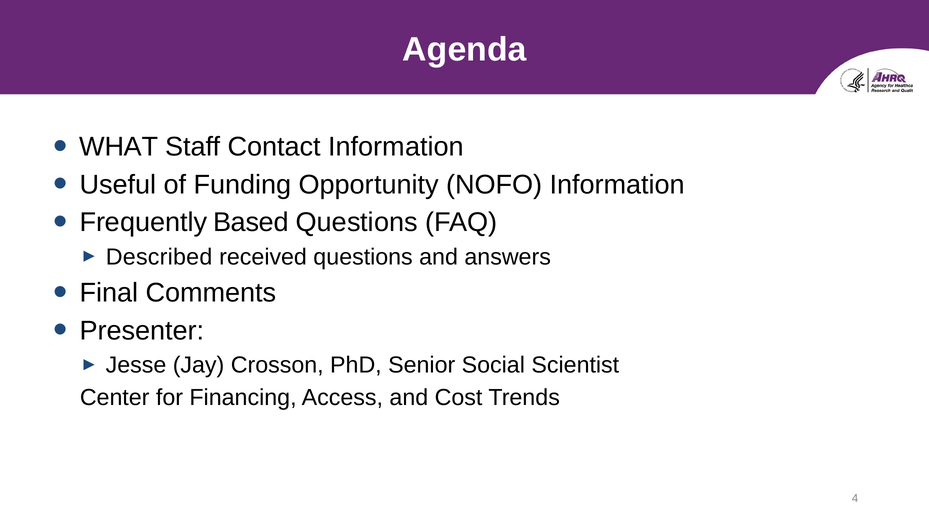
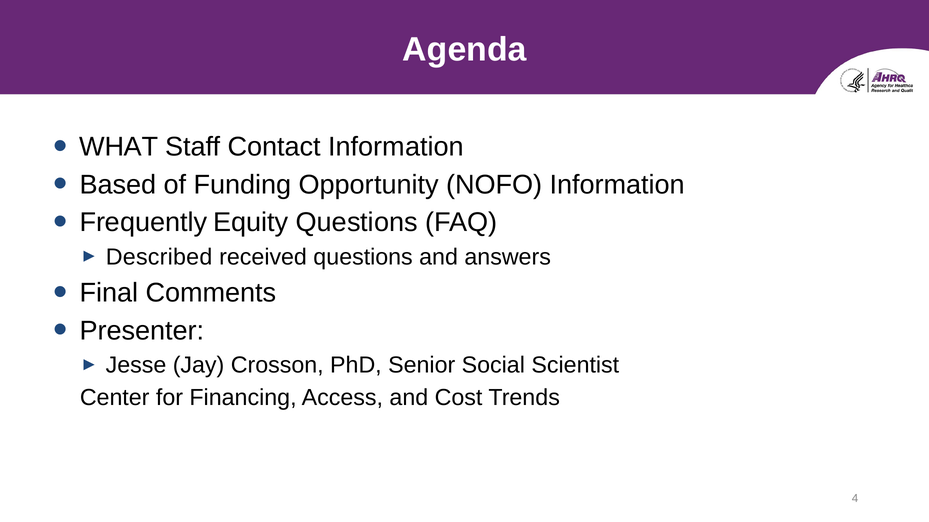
Useful: Useful -> Based (118, 185)
Based: Based -> Equity (251, 223)
